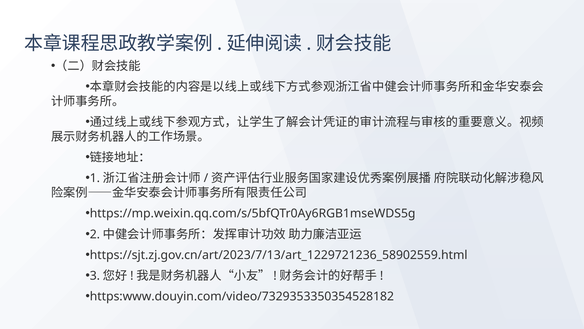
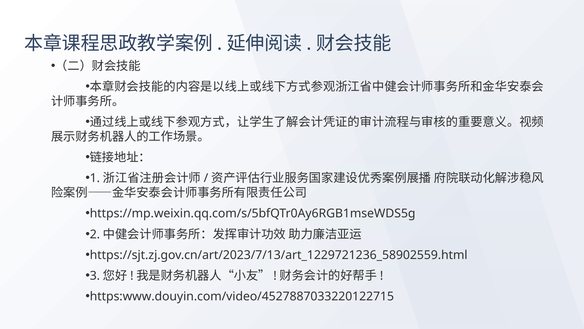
https:www.douyin.com/video/7329353350354528182: https:www.douyin.com/video/7329353350354528182 -> https:www.douyin.com/video/4527887033220122715 (242, 296)
